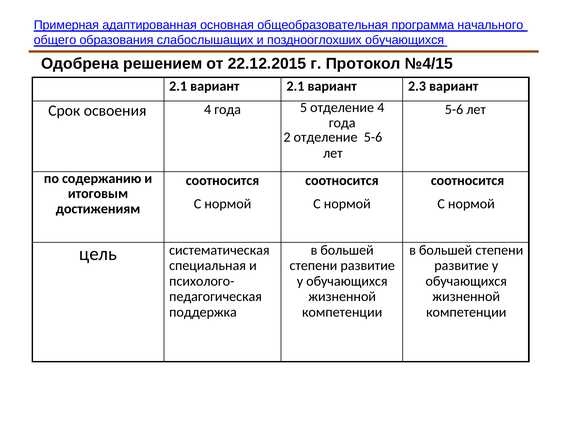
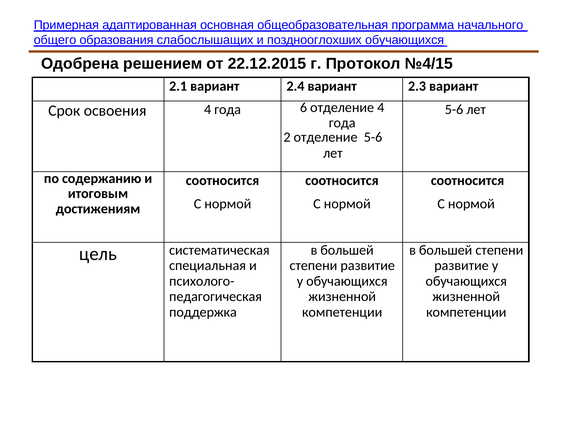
вариант 2.1: 2.1 -> 2.4 (295, 86)
5: 5 -> 6 (304, 107)
